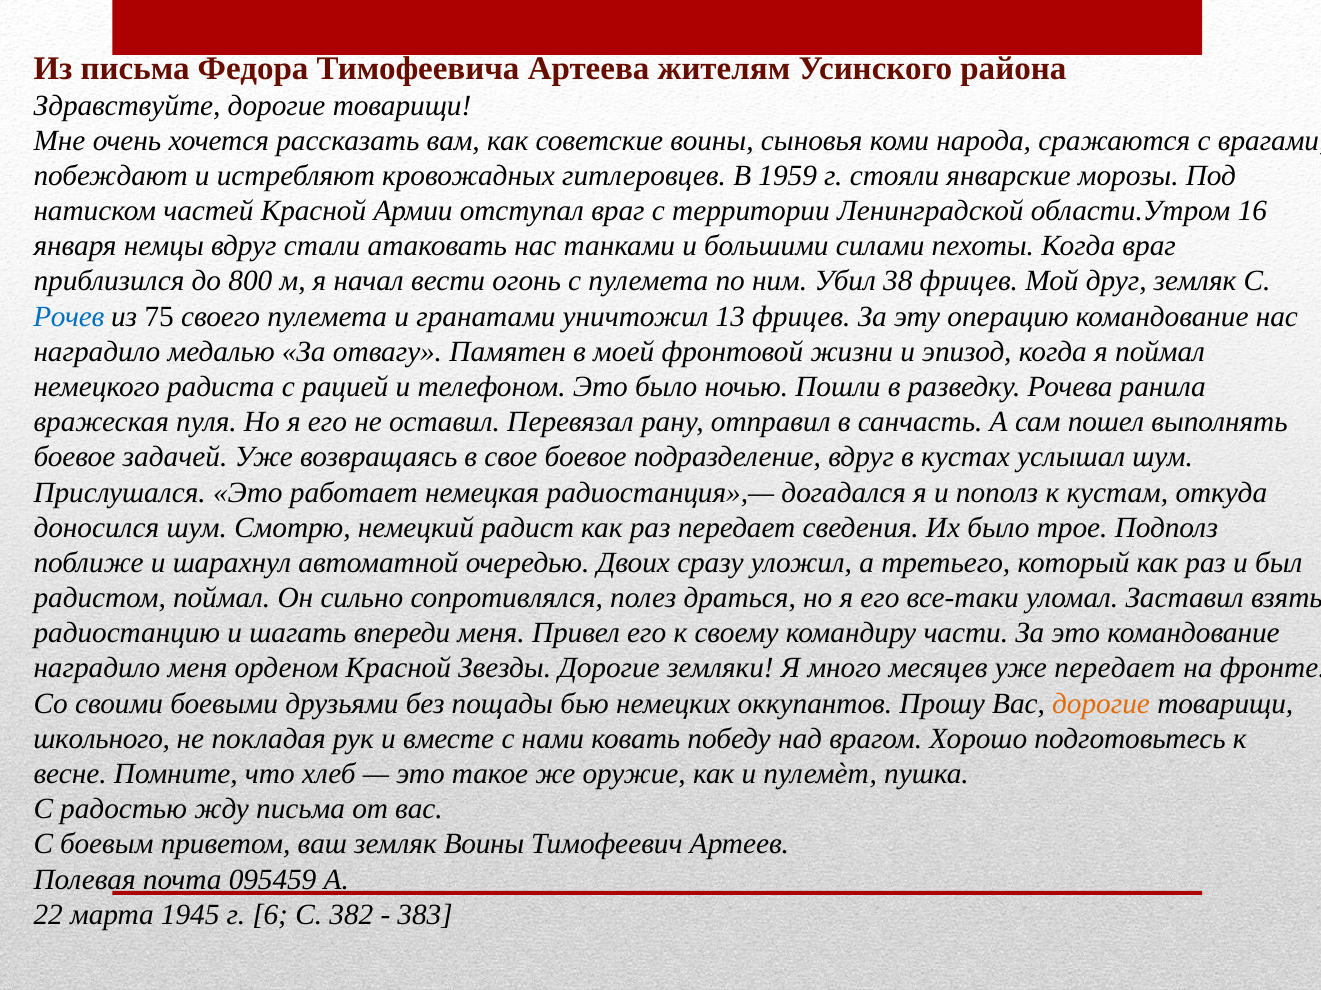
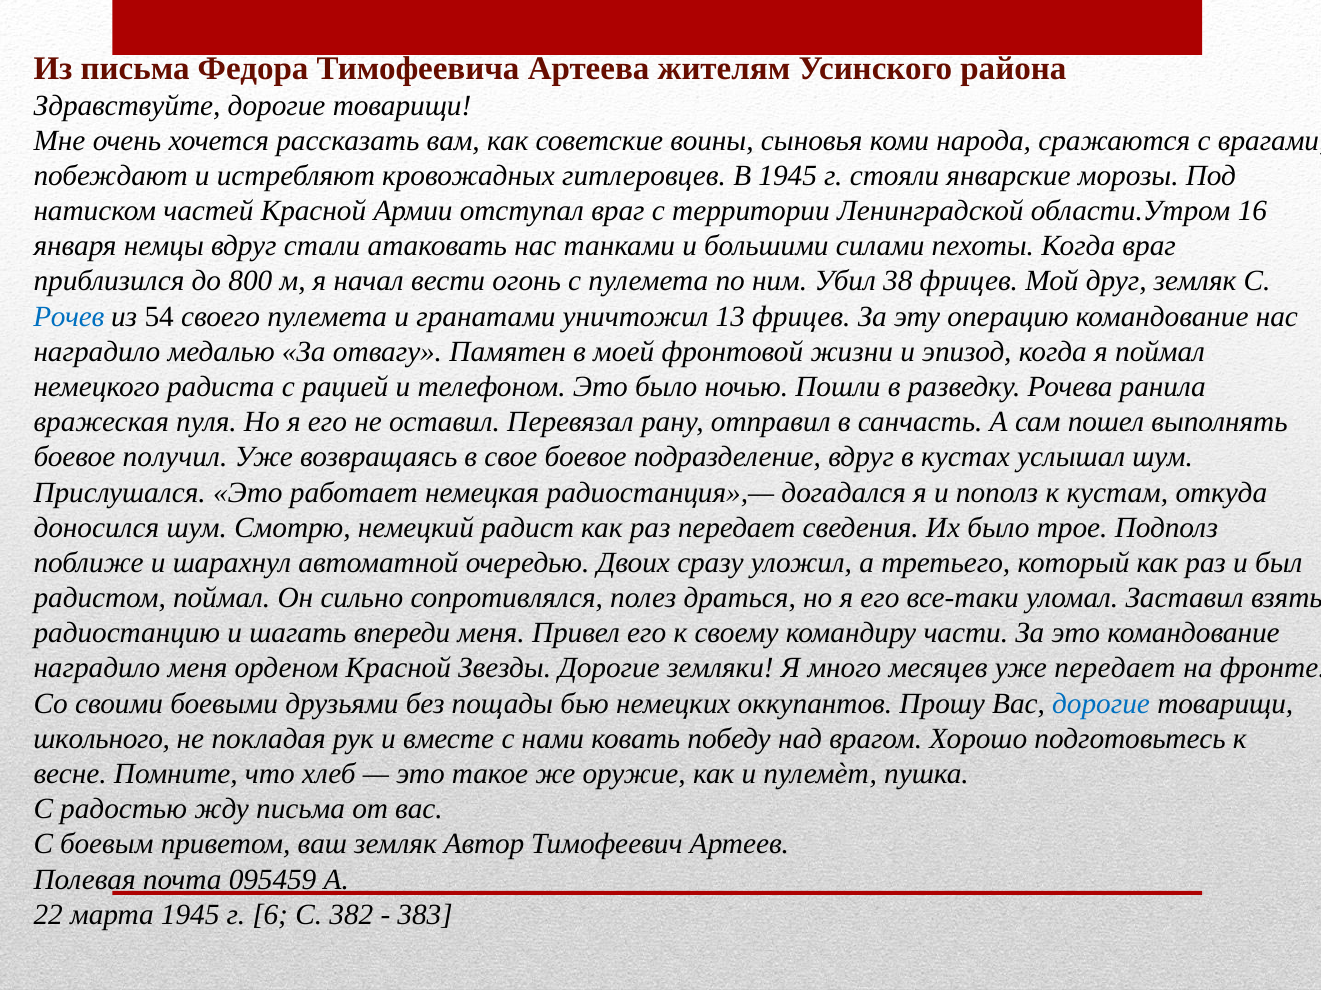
В 1959: 1959 -> 1945 (788, 176)
75: 75 -> 54 (159, 317)
задачей: задачей -> получил (175, 458)
дорогие colour: orange -> blue (1101, 704)
земляк Воины: Воины -> Автор (484, 845)
